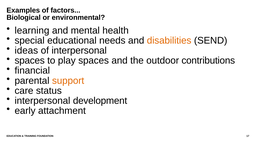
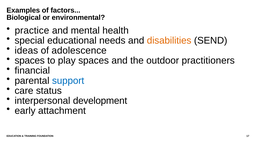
learning: learning -> practice (32, 30)
of interpersonal: interpersonal -> adolescence (79, 50)
contributions: contributions -> practitioners (208, 60)
support colour: orange -> blue (68, 80)
